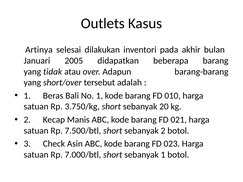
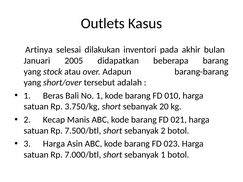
tidak: tidak -> stock (53, 72)
3 Check: Check -> Harga (54, 144)
